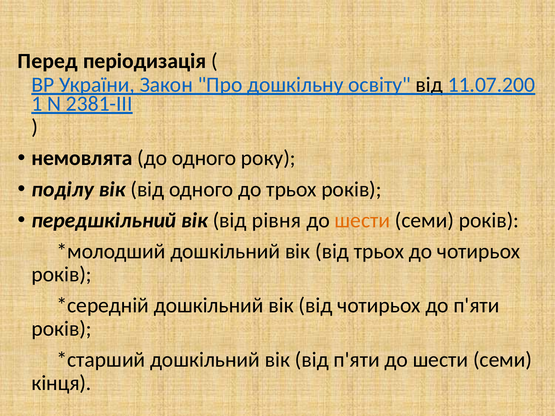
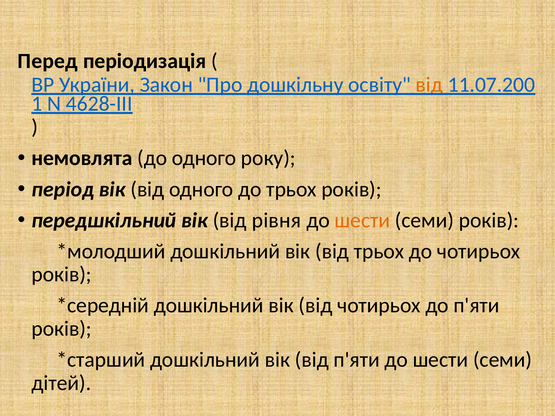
від colour: black -> orange (429, 85)
2381-III: 2381-III -> 4628-III (99, 104)
поділу: поділу -> період (63, 189)
кінця: кінця -> дітей (61, 383)
